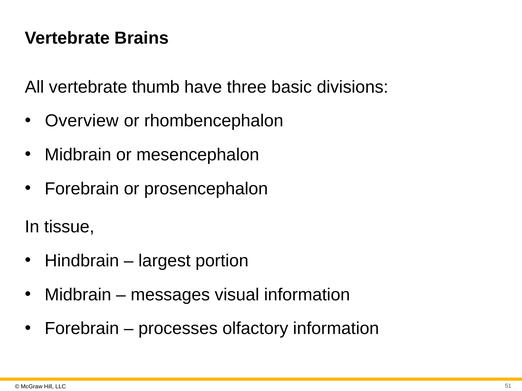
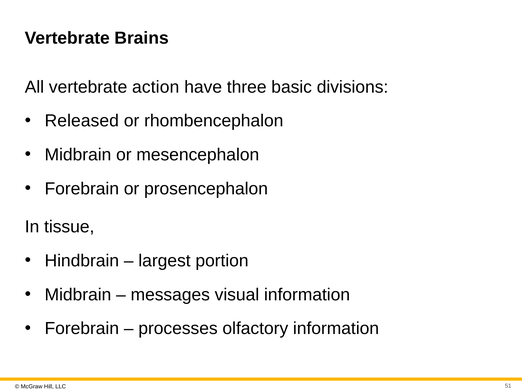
thumb: thumb -> action (156, 87)
Overview: Overview -> Released (82, 121)
